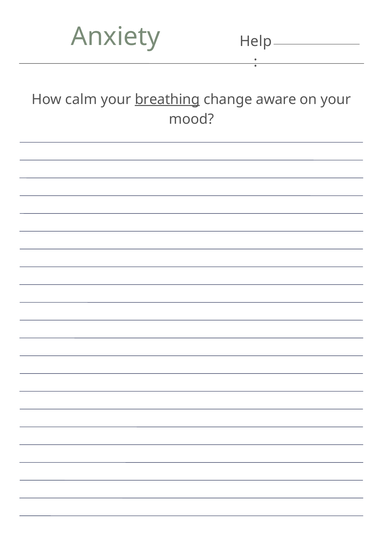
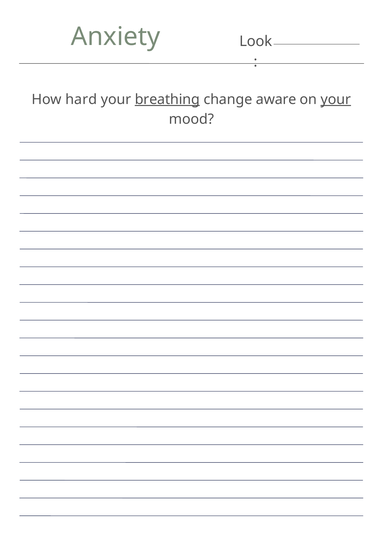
Help: Help -> Look (256, 41)
calm: calm -> hard (81, 99)
your underline: none -> present (336, 99)
